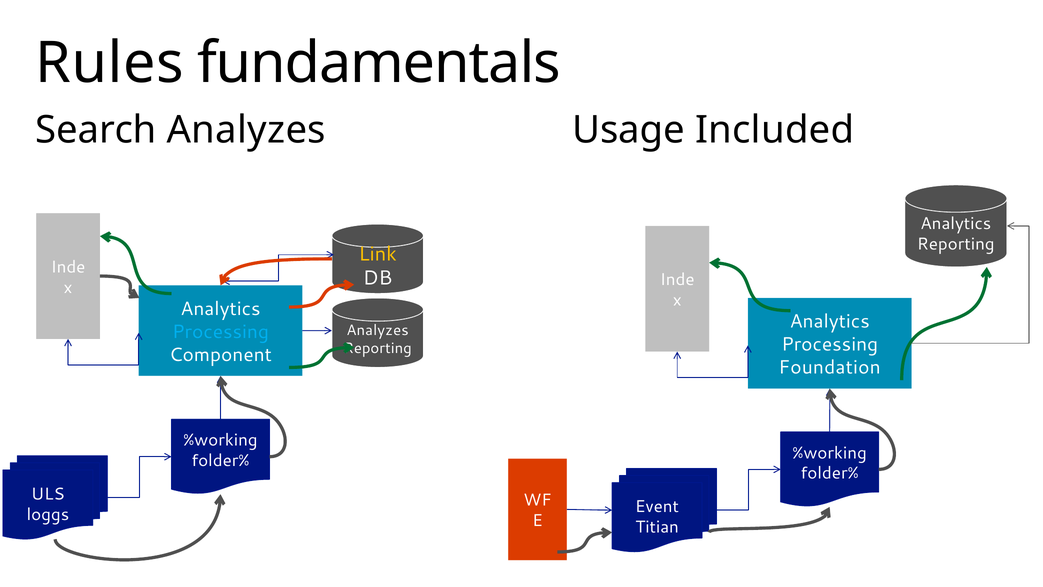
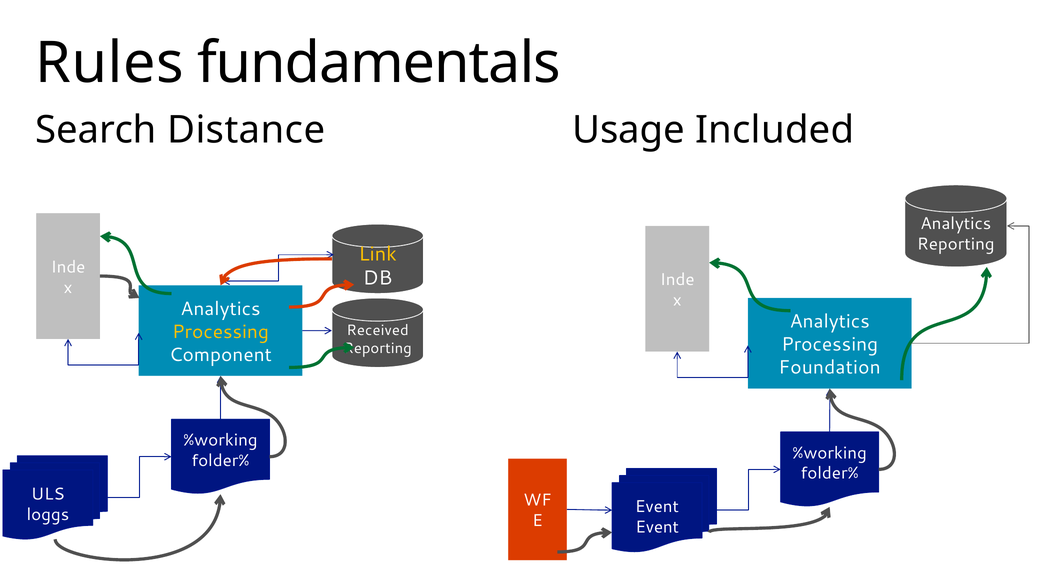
Search Analyzes: Analyzes -> Distance (246, 130)
Processing colour: light blue -> yellow (221, 332)
Analyzes: Analyzes -> Received (378, 330)
Titian: Titian -> Event (657, 527)
